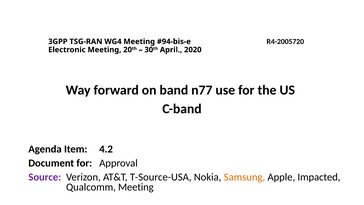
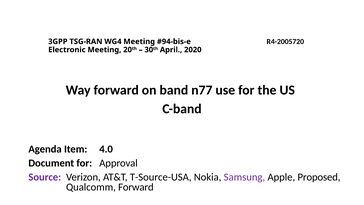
4.2: 4.2 -> 4.0 (106, 149)
Samsung colour: orange -> purple (244, 177)
Impacted: Impacted -> Proposed (319, 177)
Qualcomm Meeting: Meeting -> Forward (136, 187)
